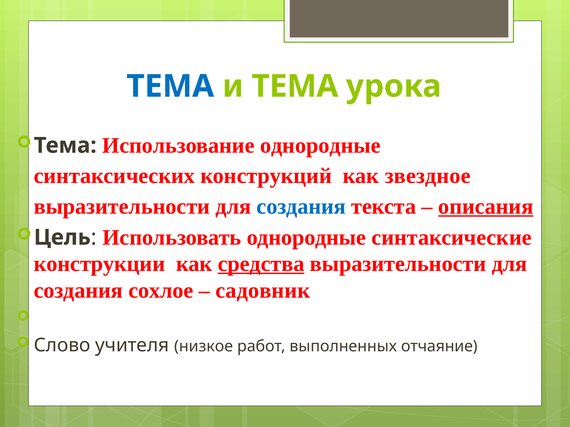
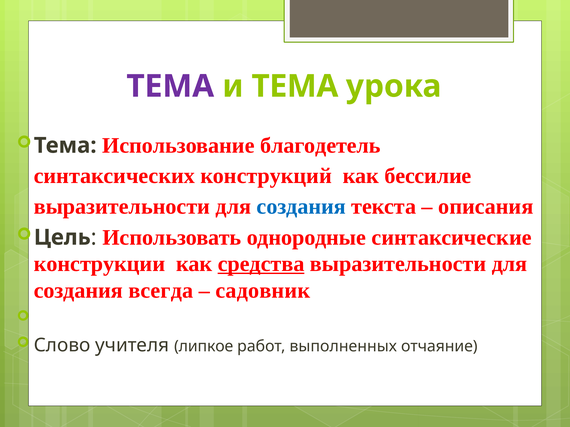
ТЕМА colour: blue -> purple (170, 86)
Использование однородные: однородные -> благодетель (320, 146)
звездное: звездное -> бессилие (428, 176)
описания underline: present -> none (486, 207)
сохлое: сохлое -> всегда (161, 291)
низкое: низкое -> липкое (204, 347)
